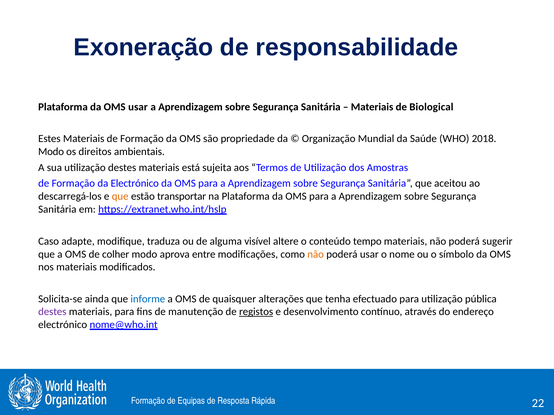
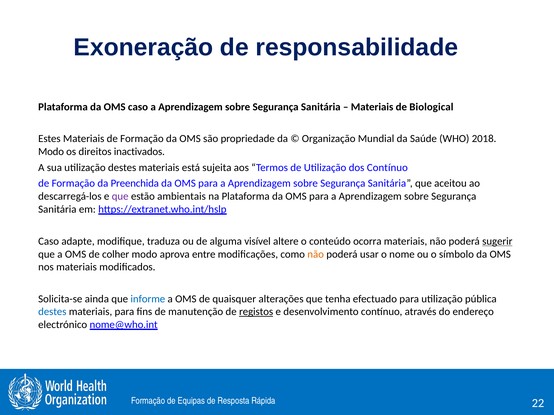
OMS usar: usar -> caso (138, 107)
ambientais: ambientais -> inactivados (139, 152)
dos Amostras: Amostras -> Contínuo (387, 168)
da Electrónico: Electrónico -> Preenchida (135, 184)
que colour: orange -> purple (120, 197)
transportar: transportar -> ambientais (182, 197)
tempo: tempo -> ocorra (367, 241)
sugerir underline: none -> present (497, 241)
destes colour: purple -> blue (52, 312)
